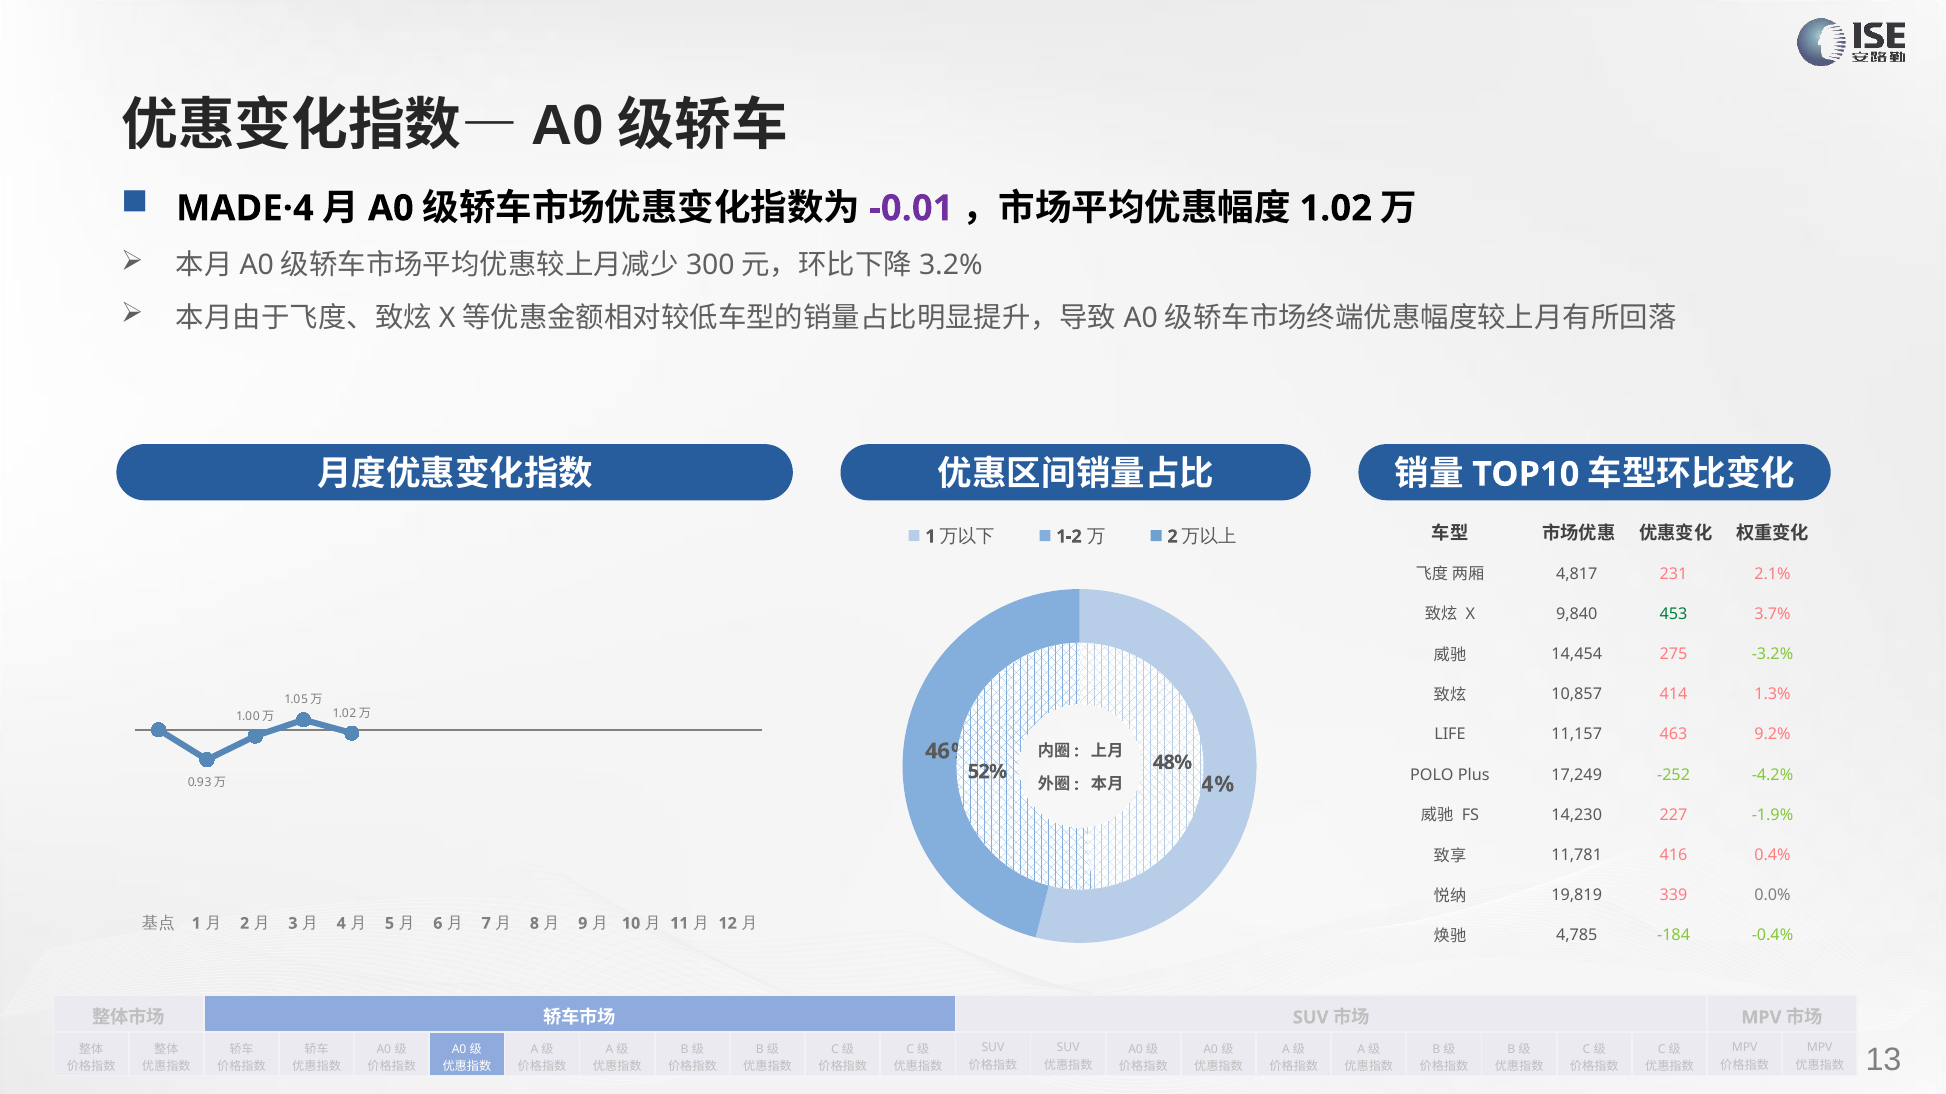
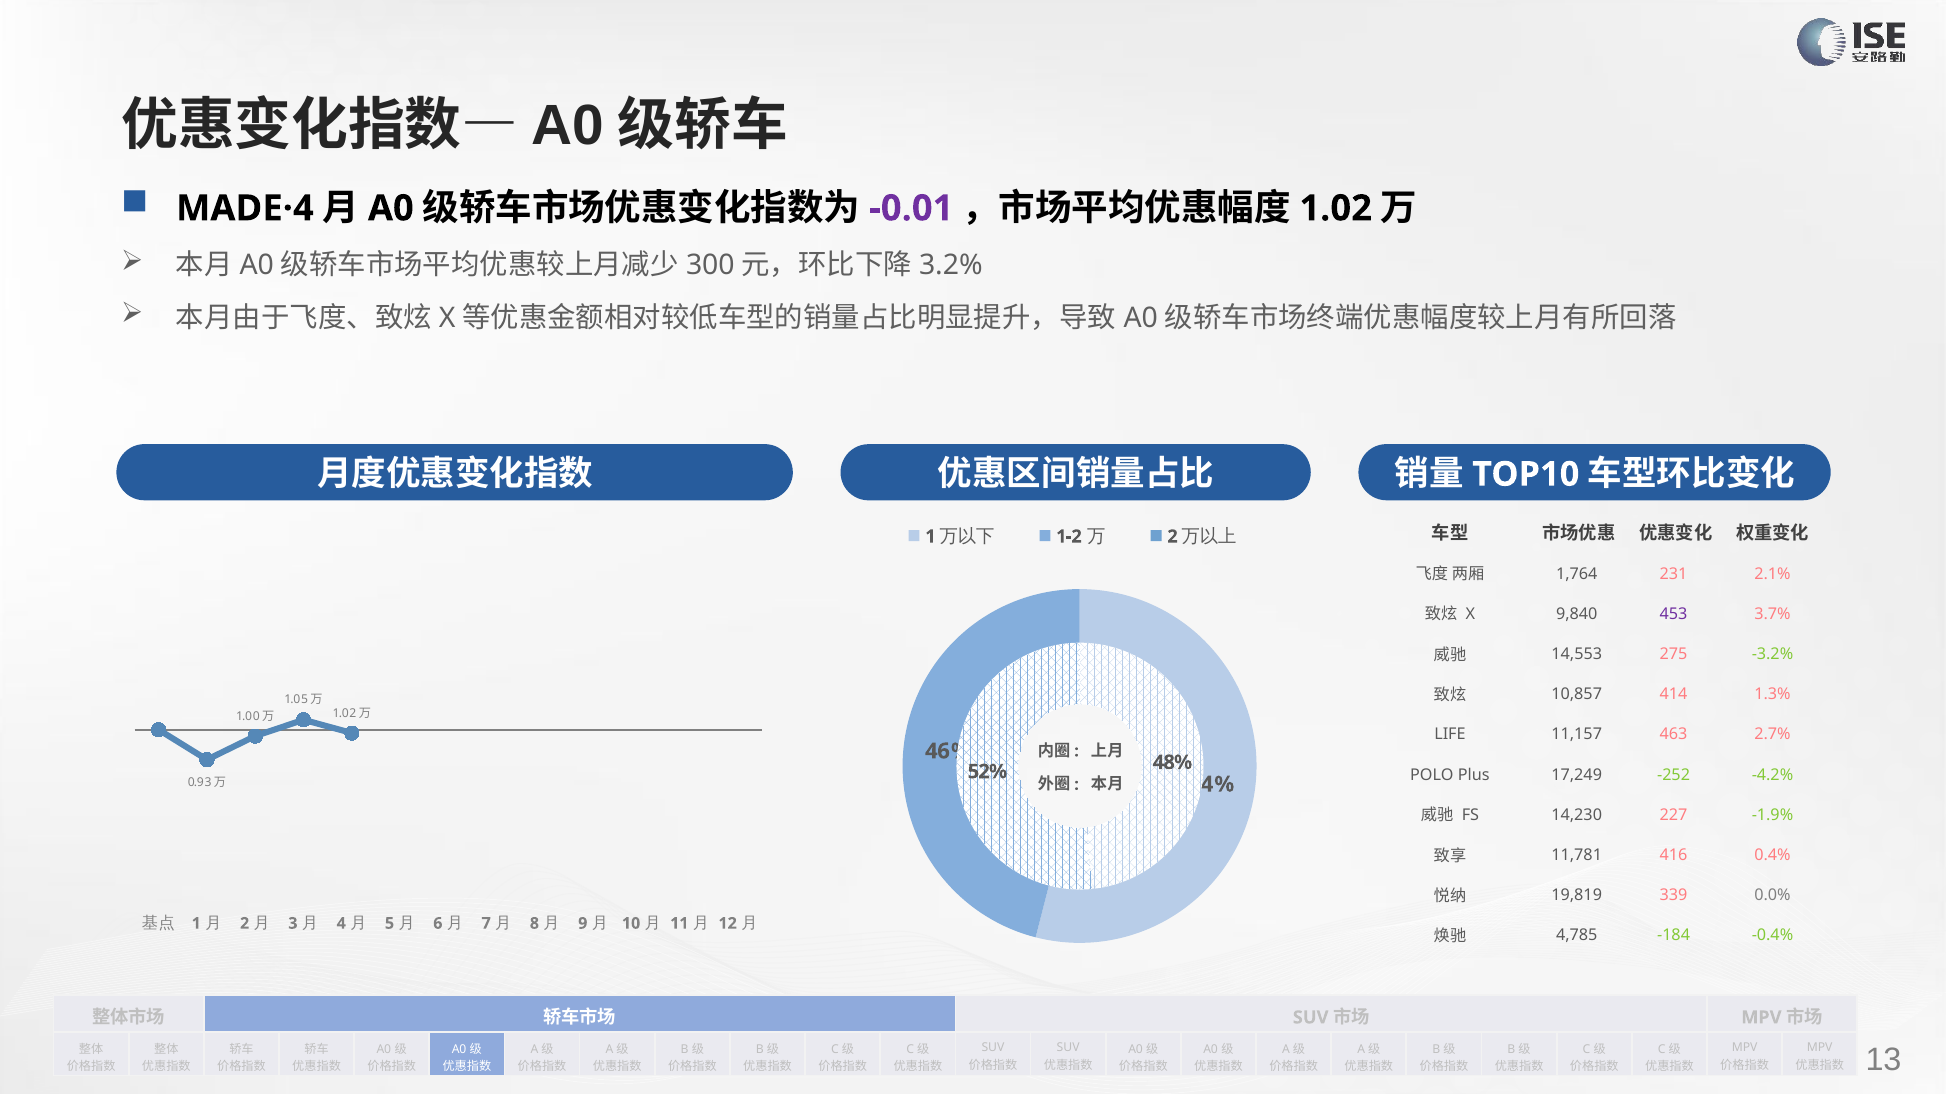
4,817: 4,817 -> 1,764 (1577, 574)
453 colour: green -> purple (1674, 614)
14,454: 14,454 -> 14,553 (1577, 655)
9.2%: 9.2% -> 2.7% (1772, 735)
